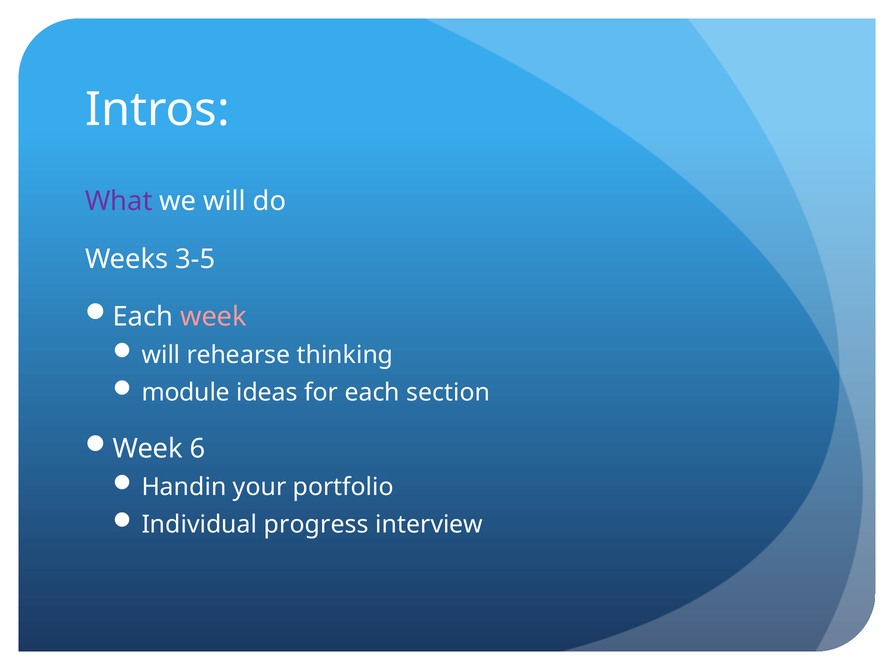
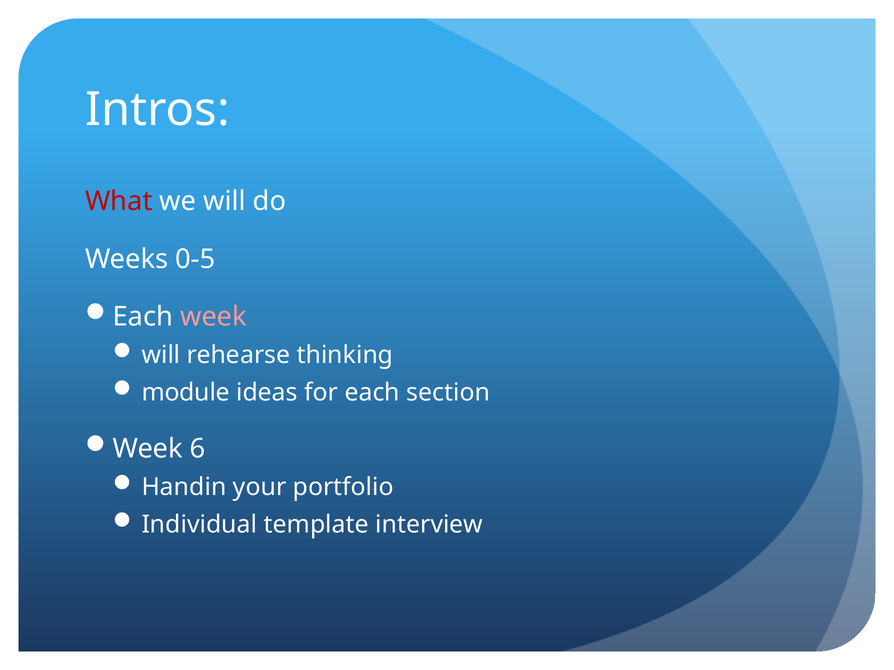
What colour: purple -> red (119, 202)
3-5: 3-5 -> 0-5 (195, 259)
progress: progress -> template (316, 525)
